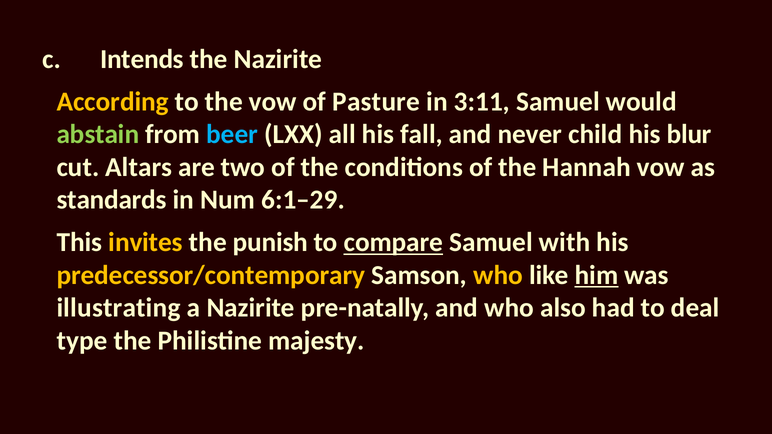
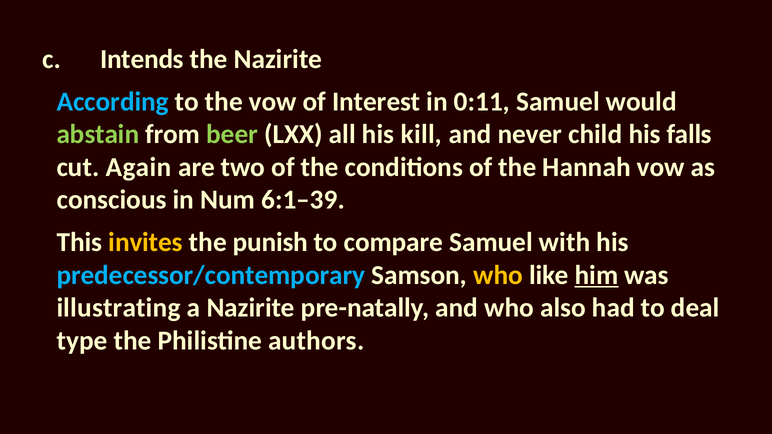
According colour: yellow -> light blue (113, 102)
Pasture: Pasture -> Interest (376, 102)
3:11: 3:11 -> 0:11 (482, 102)
beer colour: light blue -> light green (232, 134)
fall: fall -> kill (421, 134)
blur: blur -> falls (689, 134)
Altars: Altars -> Again (139, 167)
standards: standards -> conscious (112, 200)
6:1–29: 6:1–29 -> 6:1–39 (303, 200)
compare underline: present -> none (393, 243)
predecessor/contemporary colour: yellow -> light blue (211, 275)
majesty: majesty -> authors (316, 341)
